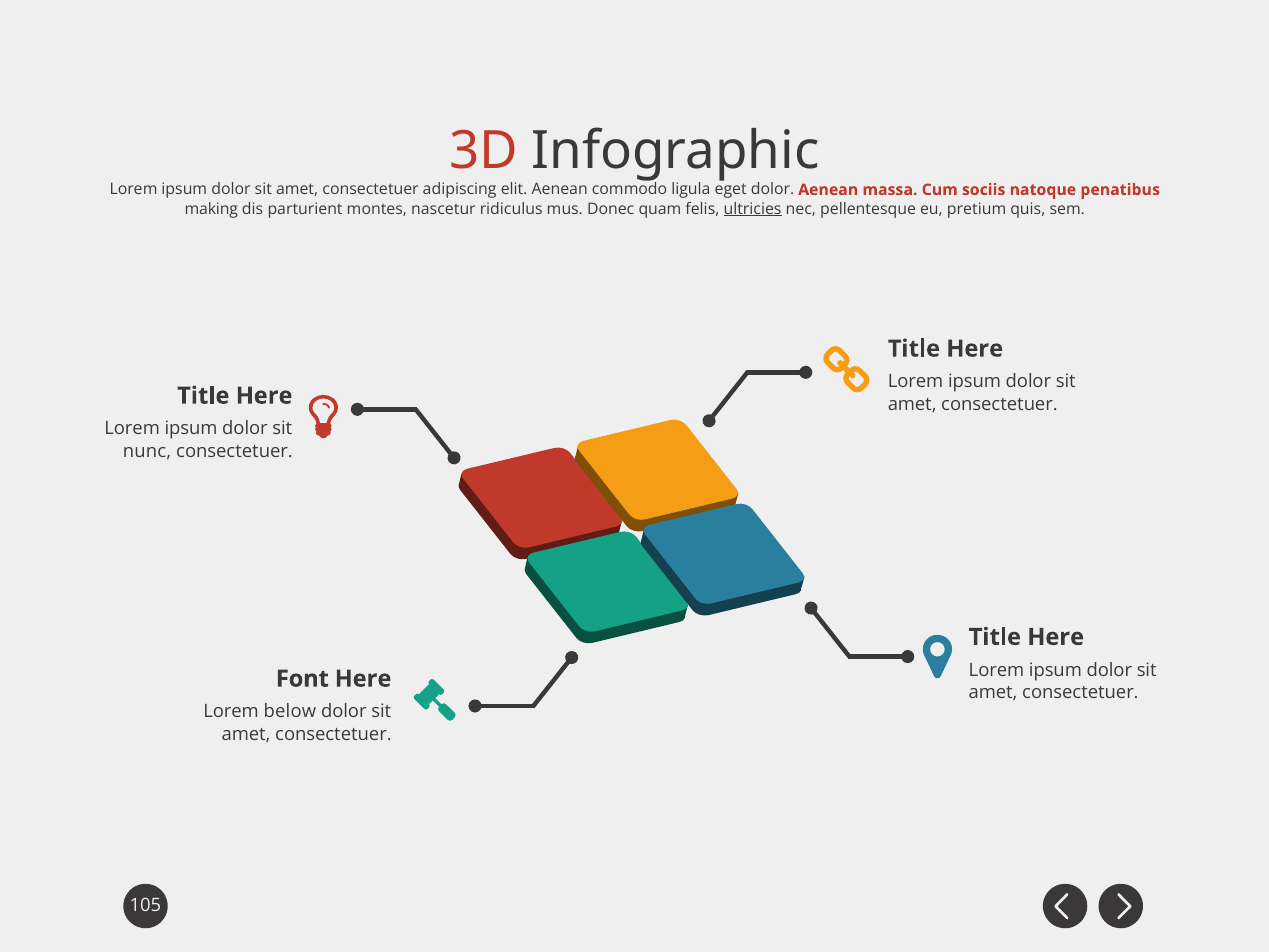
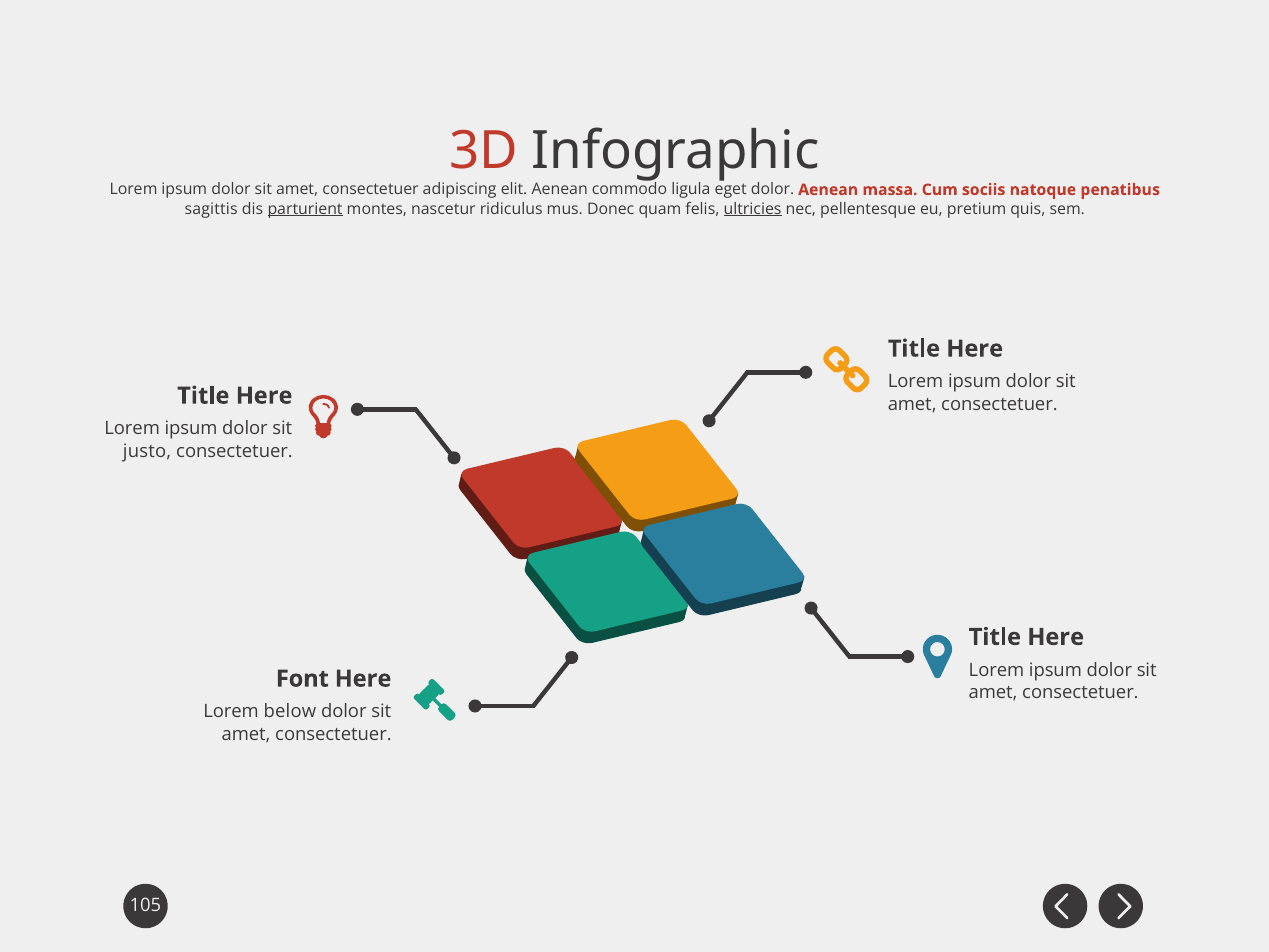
making: making -> sagittis (211, 209)
parturient underline: none -> present (305, 209)
nunc: nunc -> justo (147, 451)
